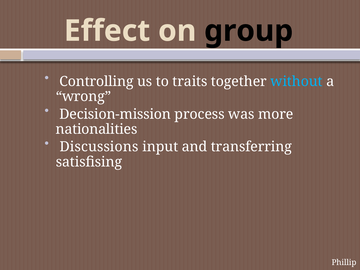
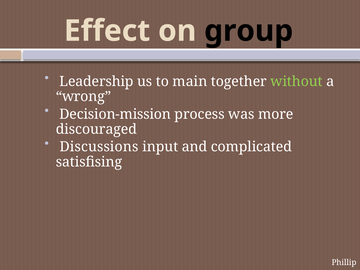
Controlling: Controlling -> Leadership (96, 81)
traits: traits -> main (190, 81)
without colour: light blue -> light green (297, 81)
nationalities: nationalities -> discouraged (96, 129)
transferring: transferring -> complicated (251, 147)
